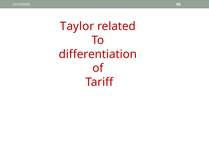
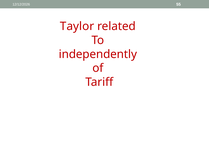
differentiation: differentiation -> independently (98, 54)
